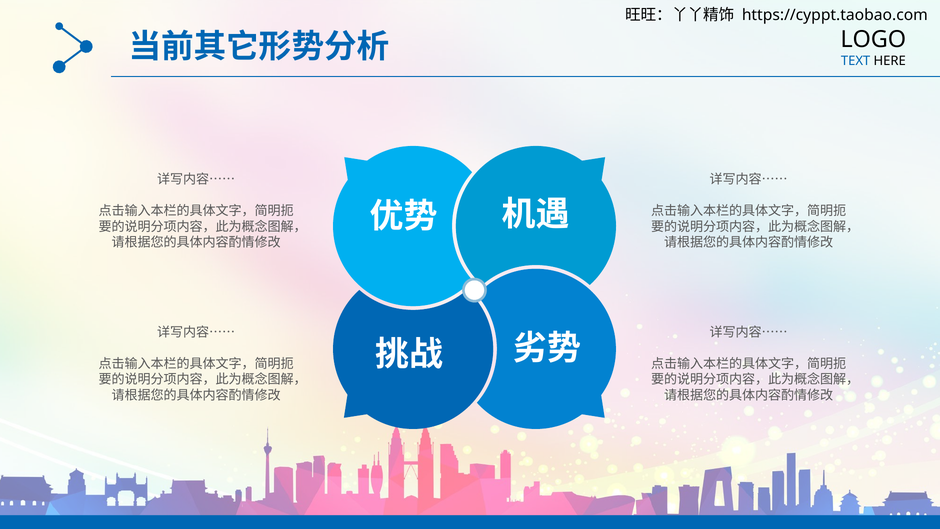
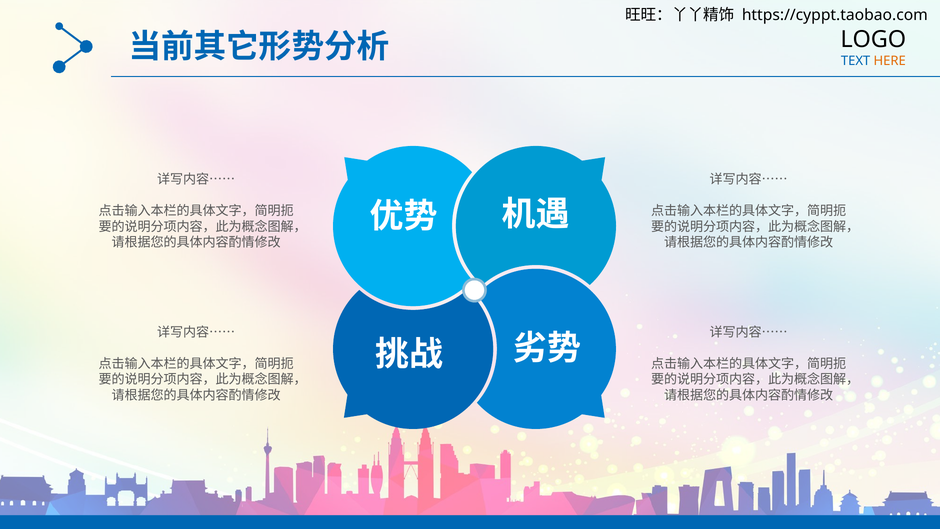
HERE colour: black -> orange (890, 61)
